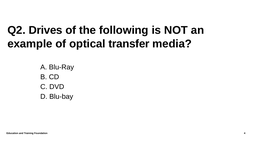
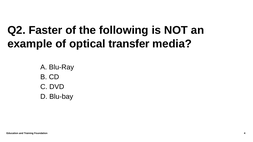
Drives: Drives -> Faster (45, 30)
